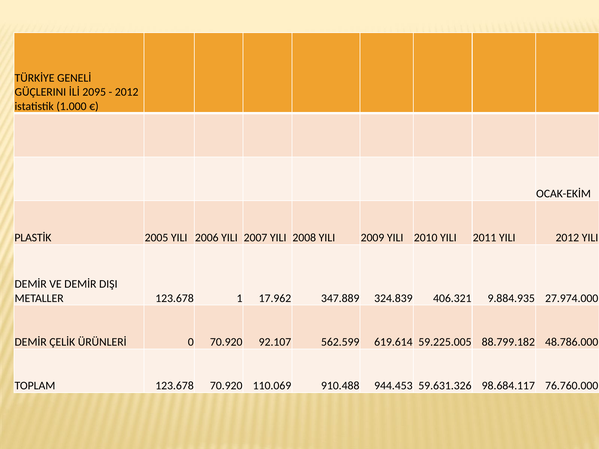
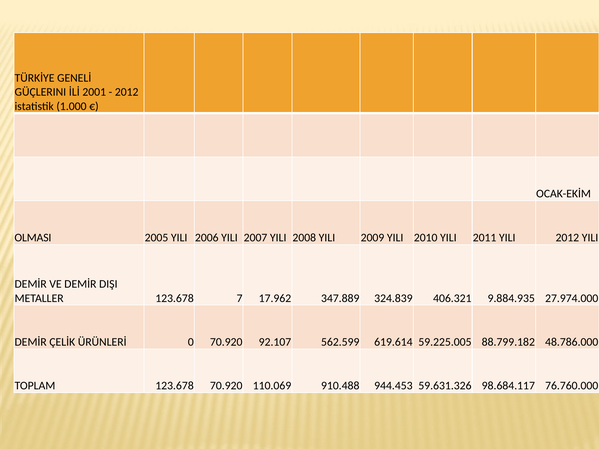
2095: 2095 -> 2001 (94, 92)
PLASTİK: PLASTİK -> OLMASI (33, 238)
1: 1 -> 7 (240, 298)
